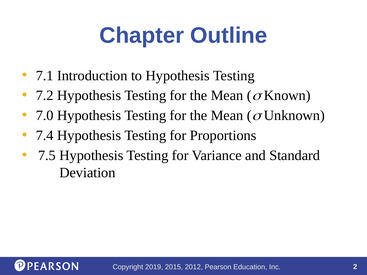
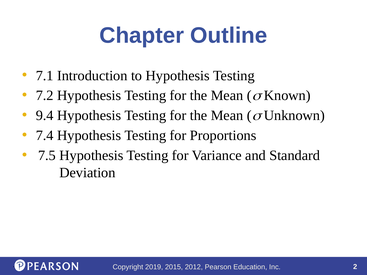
7.0: 7.0 -> 9.4 (45, 116)
